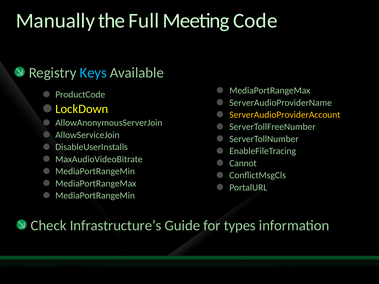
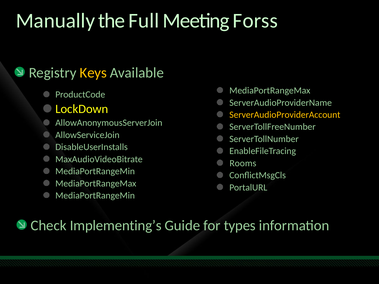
Code: Code -> Forss (255, 21)
Keys colour: light blue -> yellow (93, 73)
Cannot: Cannot -> Rooms (243, 163)
Infrastructure’s: Infrastructure’s -> Implementing’s (116, 226)
